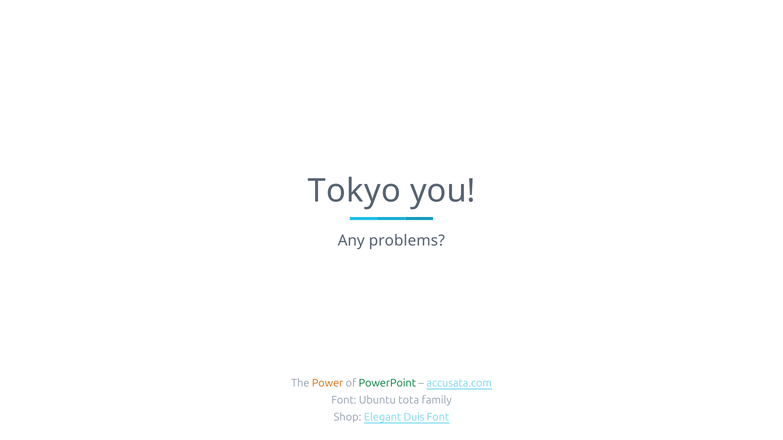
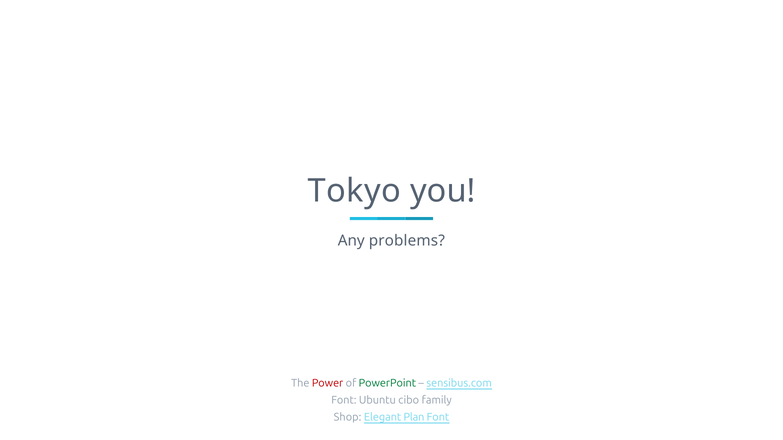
Power colour: orange -> red (328, 384)
accusata.com: accusata.com -> sensibus.com (459, 384)
tota: tota -> cibo (409, 401)
Duis: Duis -> Plan (414, 418)
